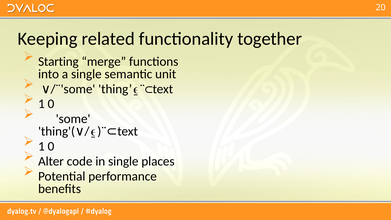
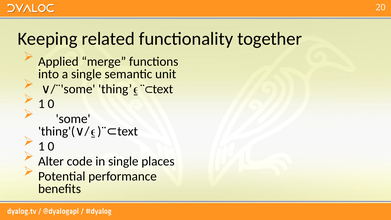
Starting: Starting -> Applied (58, 61)
